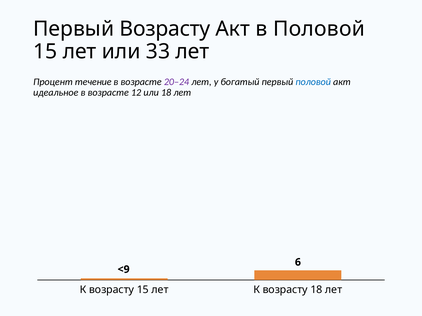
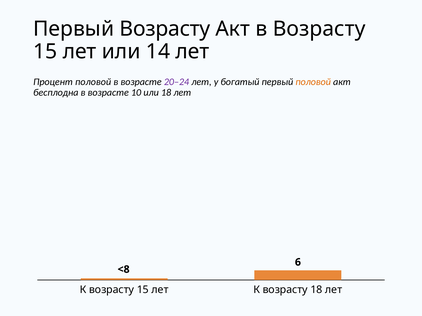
в Половой: Половой -> Возрасту (319, 29)
33: 33 -> 14 (158, 52)
Процент течение: течение -> половой (93, 82)
половой colour: blue -> orange (313, 82)
идеальное: идеальное -> бесплодна (56, 93)
12: 12 -> 10 (136, 93)
<9: <9 -> <8 (124, 270)
